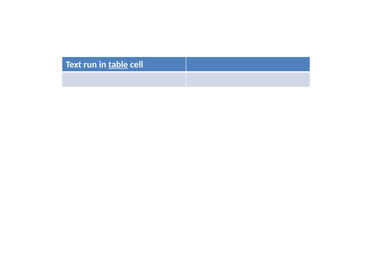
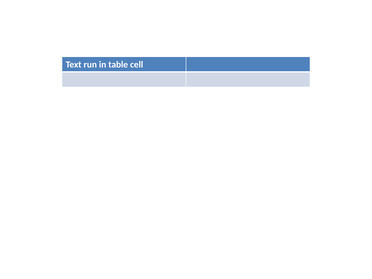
table underline: present -> none (118, 64)
